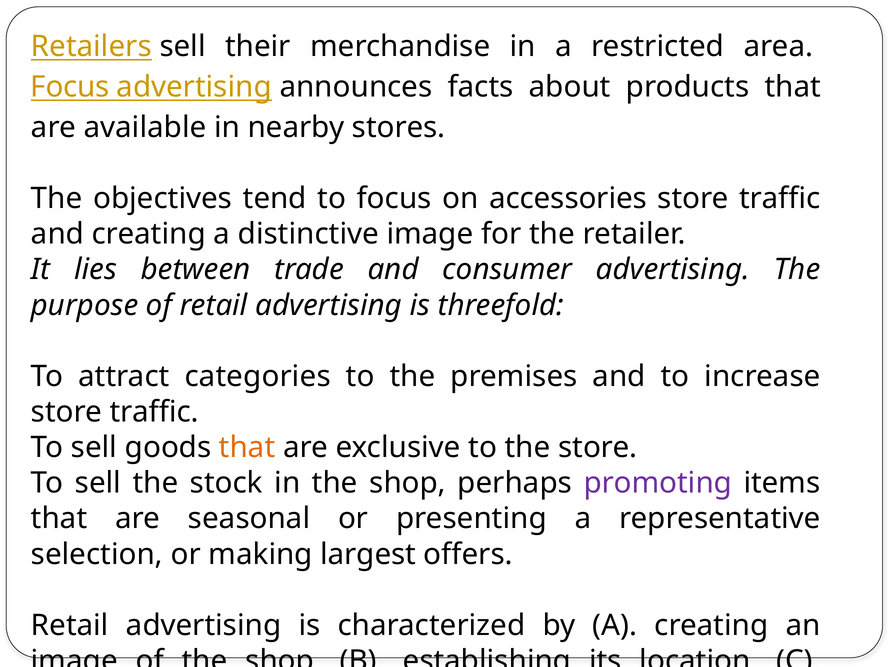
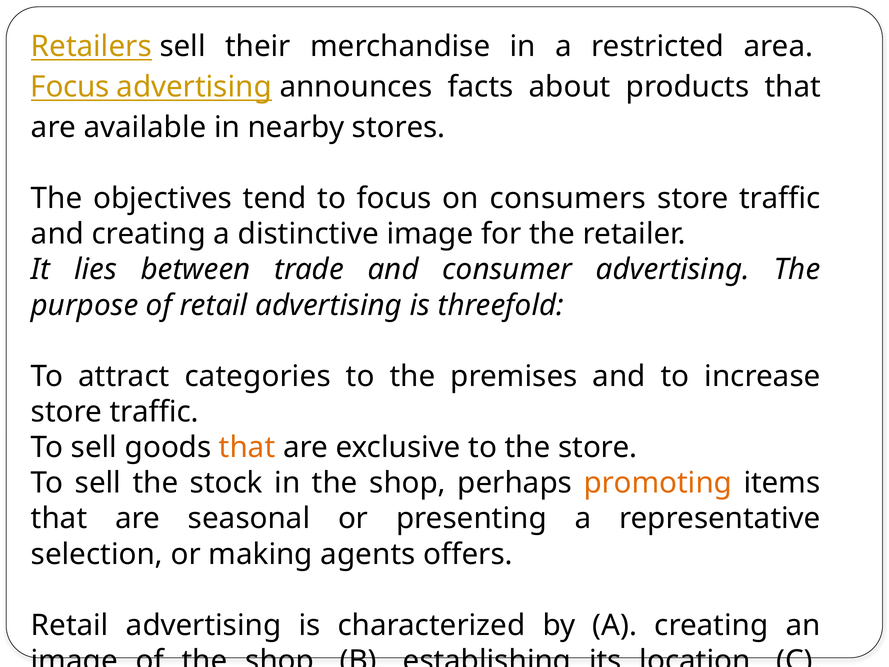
accessories: accessories -> consumers (568, 198)
promoting colour: purple -> orange (658, 483)
largest: largest -> agents (368, 554)
